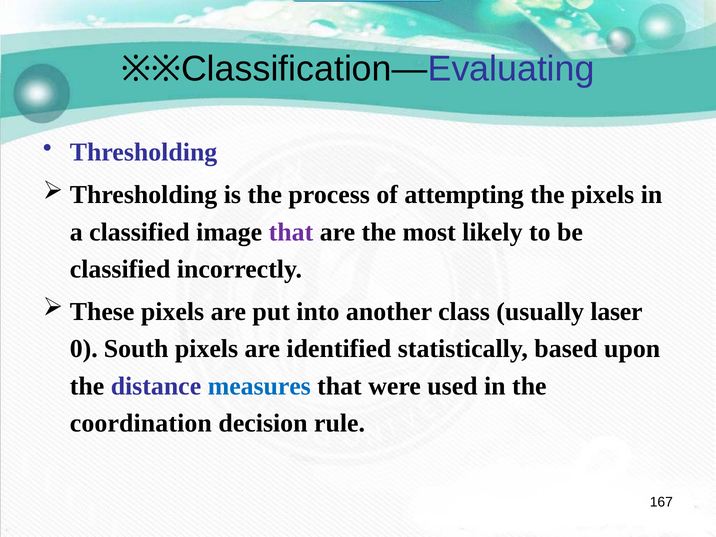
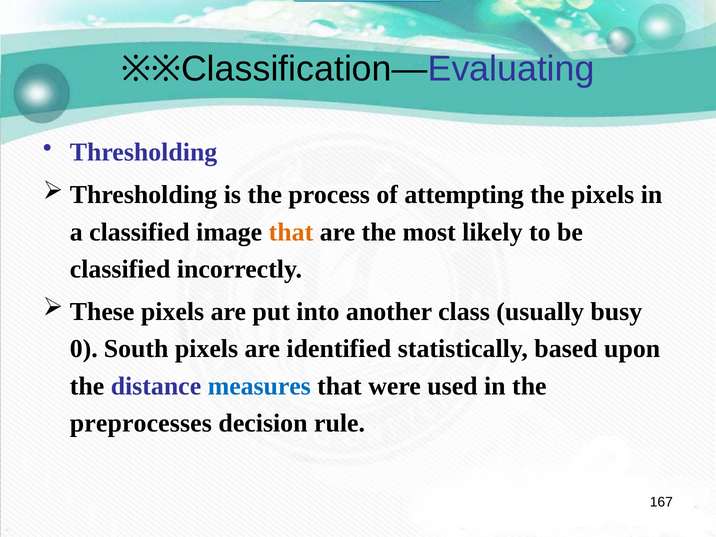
that colour: purple -> orange (291, 232)
laser: laser -> busy (616, 312)
coordination: coordination -> preprocesses (141, 423)
